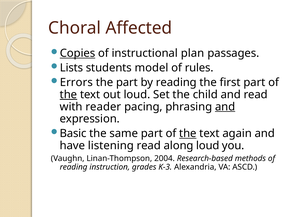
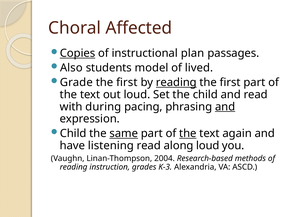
Lists: Lists -> Also (71, 68)
rules: rules -> lived (199, 68)
Errors: Errors -> Grade (76, 82)
part: part -> first (127, 82)
reading underline: none -> present (176, 82)
the underline: present -> none (68, 94)
reader: reader -> during (103, 107)
Basic: Basic -> Child (73, 133)
same underline: none -> present (124, 133)
